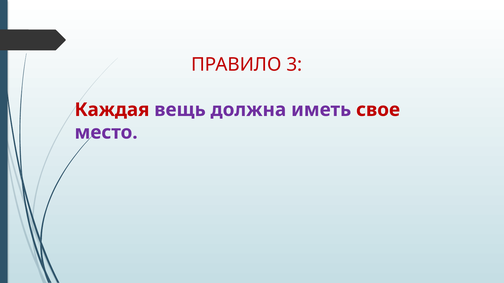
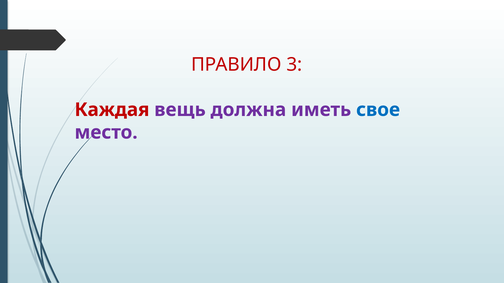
свое colour: red -> blue (378, 110)
